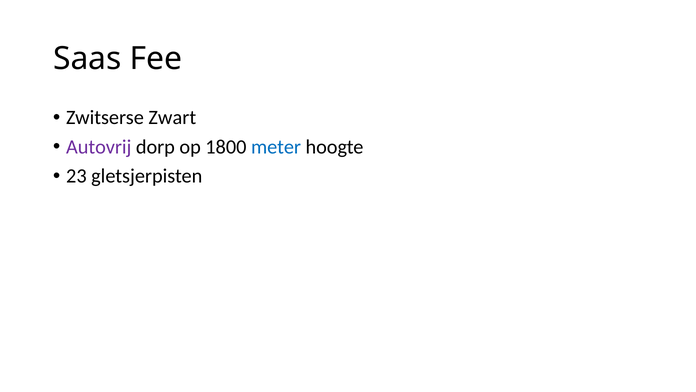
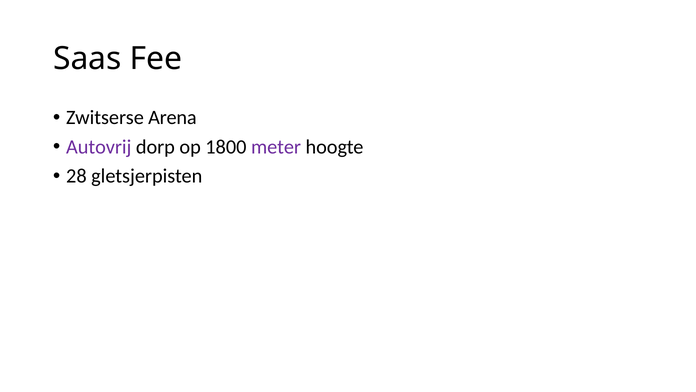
Zwart: Zwart -> Arena (172, 118)
meter colour: blue -> purple (276, 147)
23: 23 -> 28 (76, 176)
